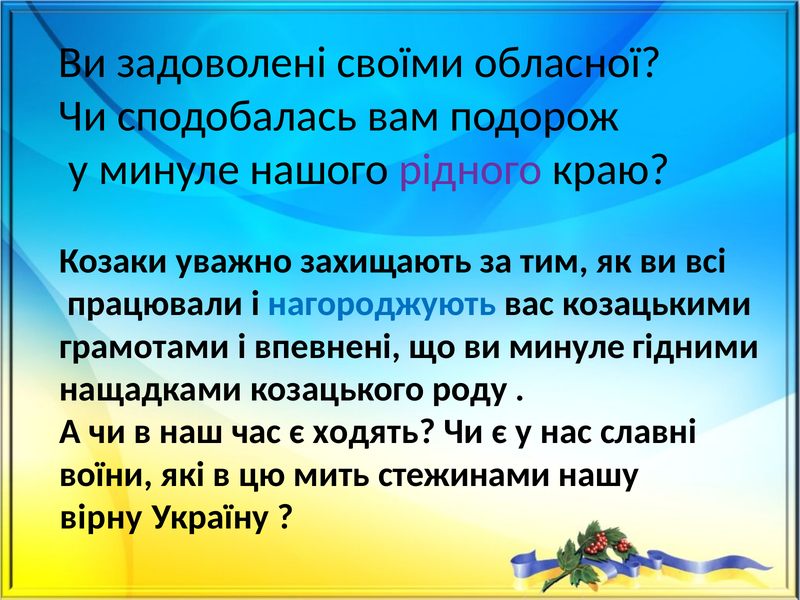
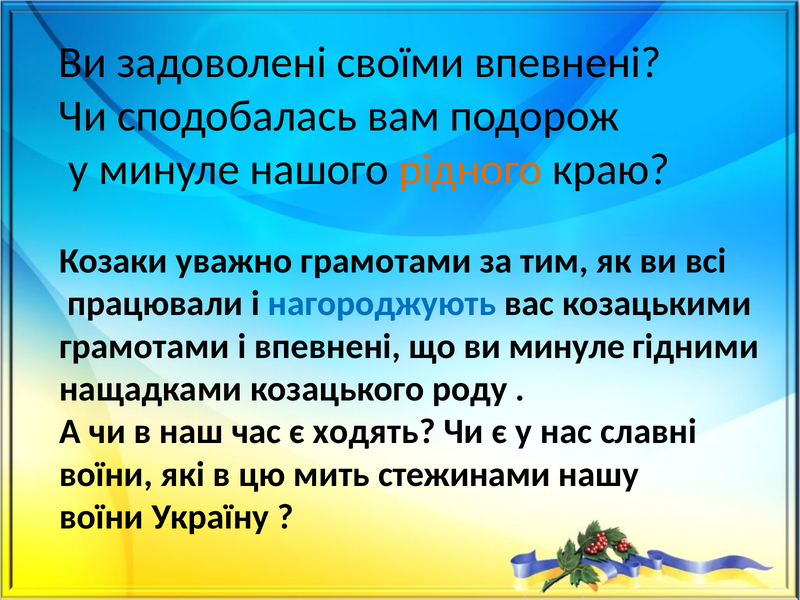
своїми обласної: обласної -> впевнені (568, 63)
рідного colour: purple -> orange (470, 169)
уважно захищають: захищають -> грамотами (386, 261)
вірну: вірну -> воїни (101, 517)
